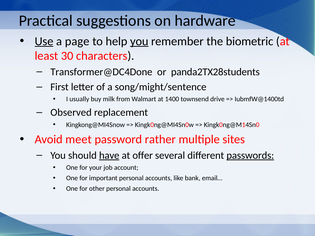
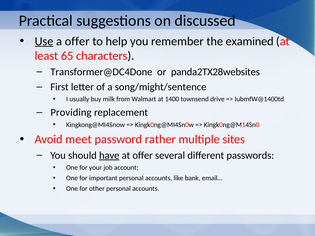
hardware: hardware -> discussed (205, 21)
a page: page -> offer (77, 41)
you underline: present -> none (139, 41)
biometric: biometric -> examined (250, 41)
30: 30 -> 65 (67, 56)
panda2TX28students: panda2TX28students -> panda2TX28websites (215, 72)
Observed: Observed -> Providing (71, 113)
passwords underline: present -> none (250, 156)
